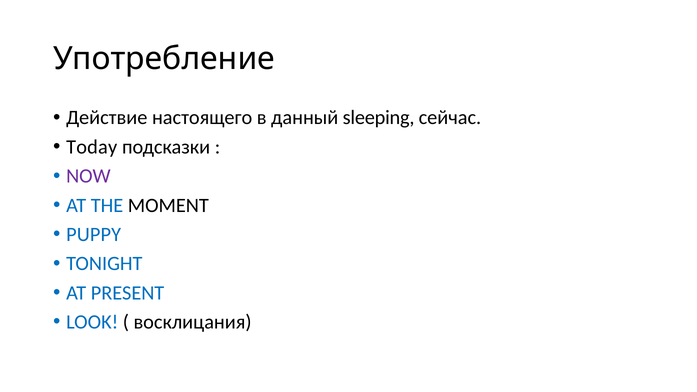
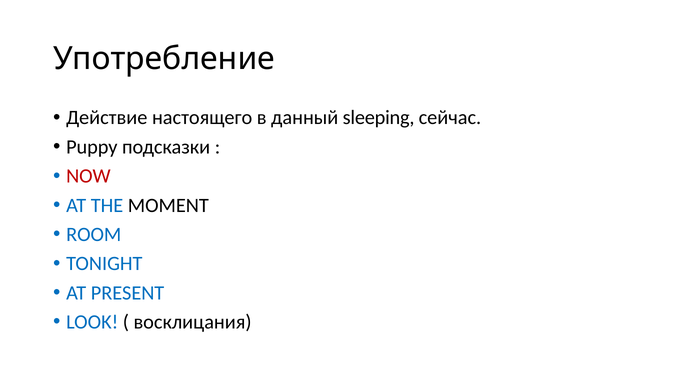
Today: Today -> Puppy (92, 147)
NOW colour: purple -> red (88, 176)
PUPPY: PUPPY -> ROOM (94, 235)
